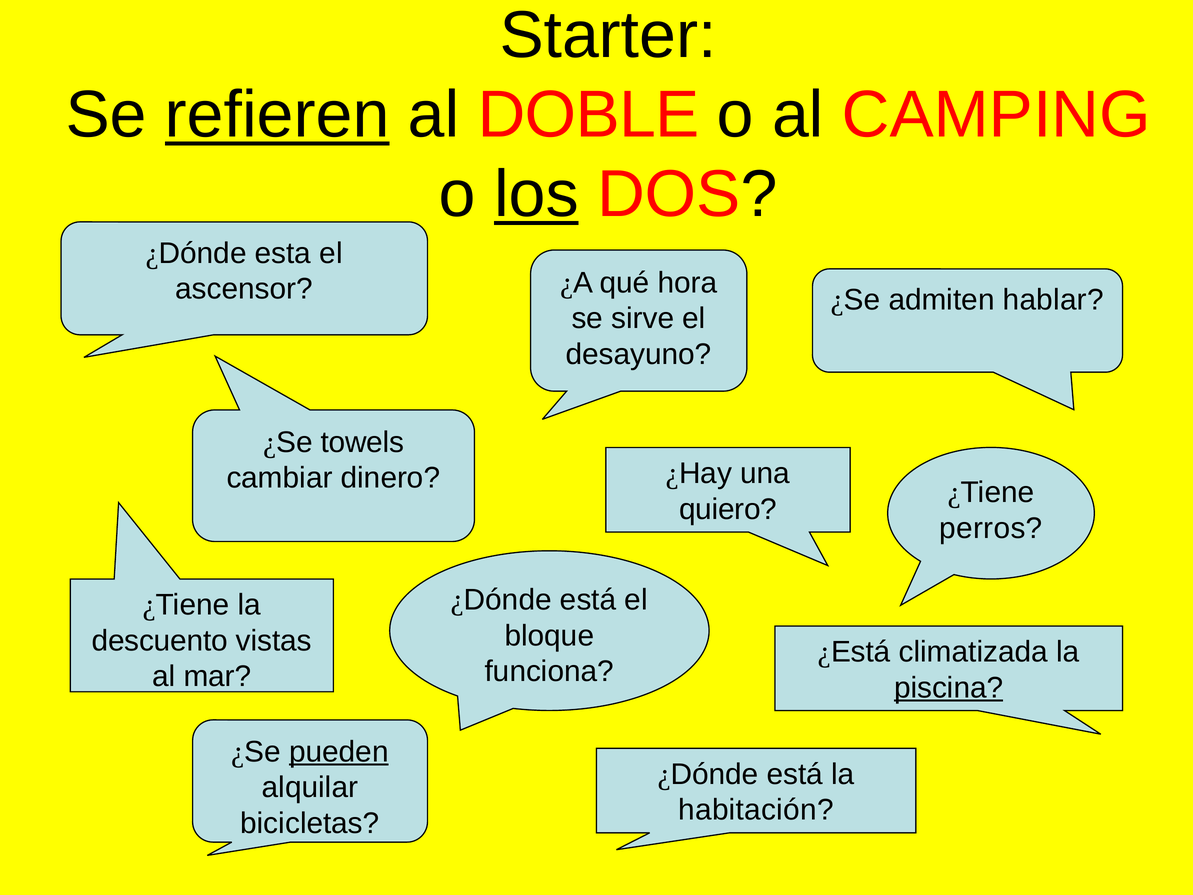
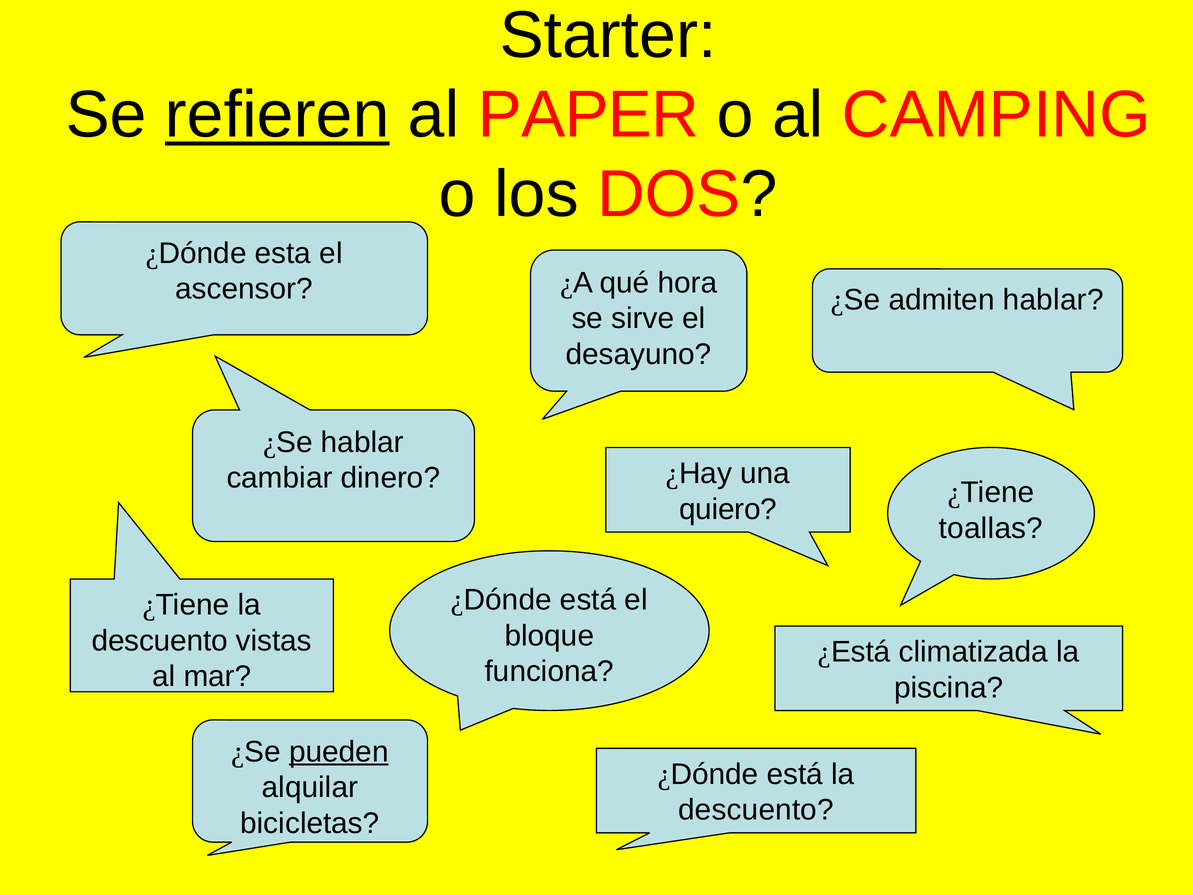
DOBLE: DOBLE -> PAPER (588, 115)
los underline: present -> none (536, 195)
¿Se towels: towels -> hablar (362, 442)
perros: perros -> toallas (991, 528)
piscina underline: present -> none (949, 688)
habitación: habitación -> descuento (756, 810)
